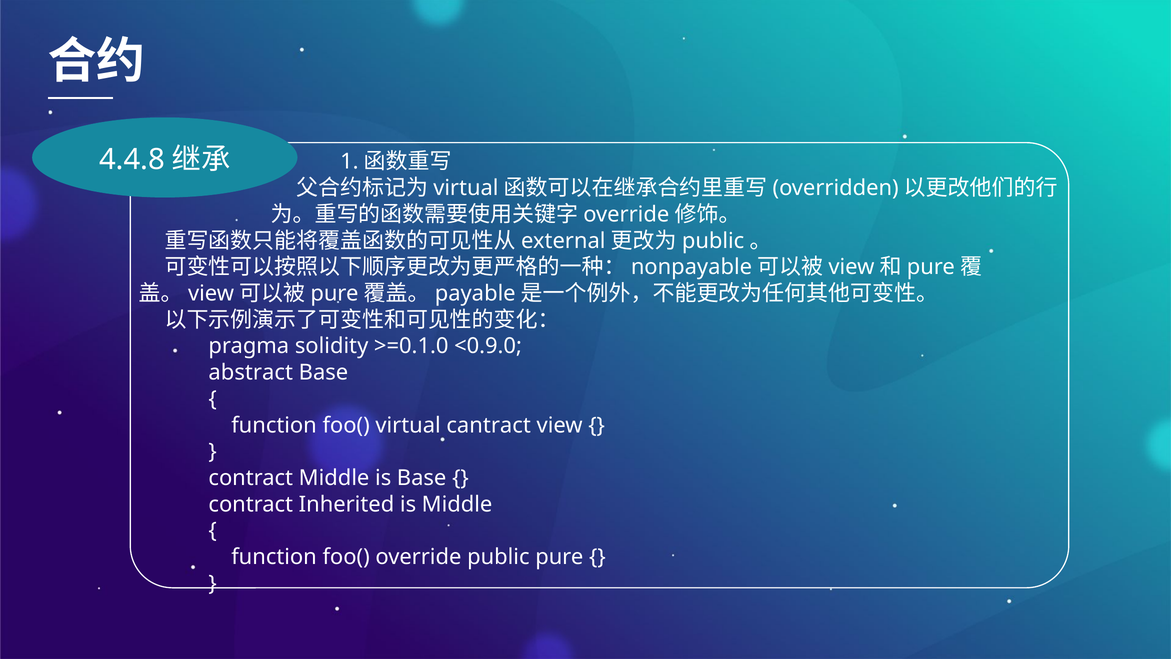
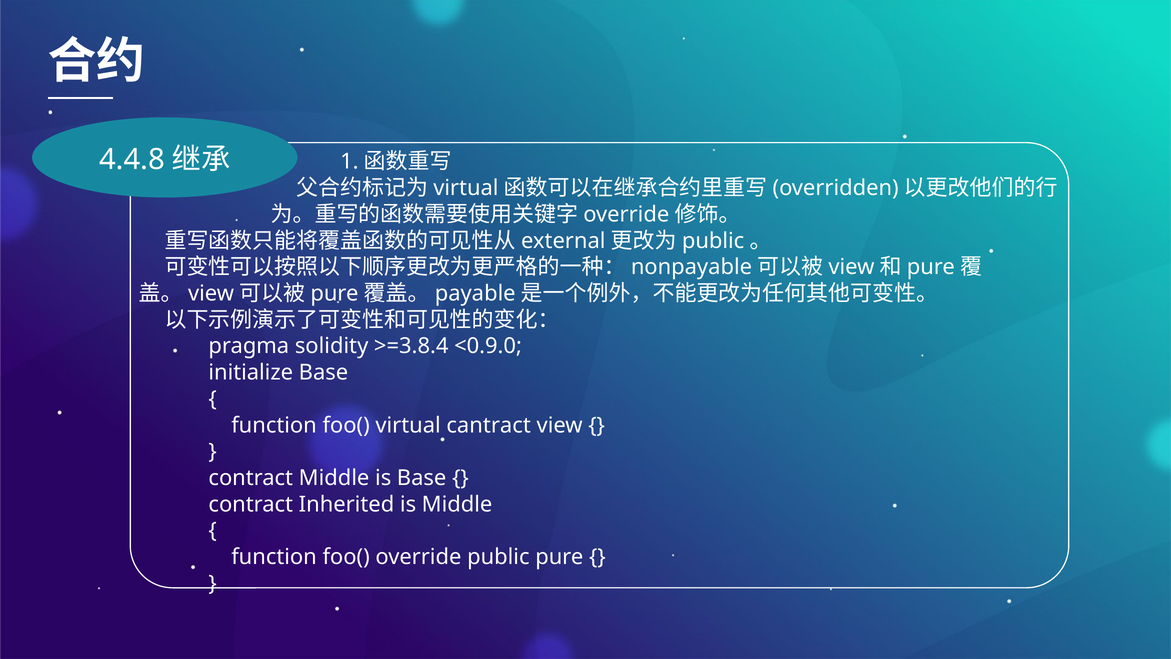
>=0.1.0: >=0.1.0 -> >=3.8.4 (411, 346)
abstract: abstract -> initialize (251, 372)
